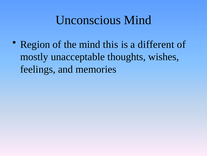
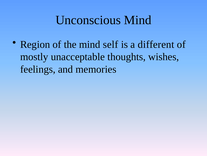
this: this -> self (111, 44)
